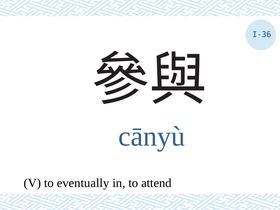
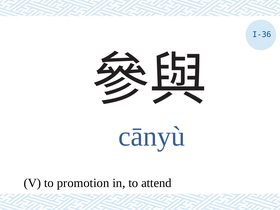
eventually: eventually -> promotion (83, 183)
